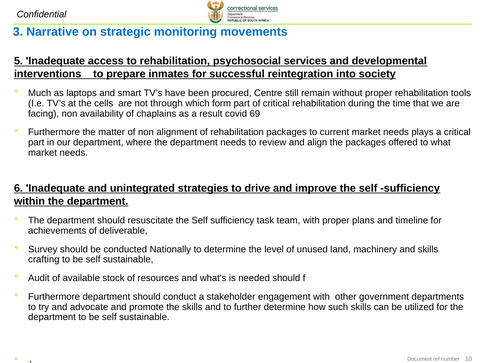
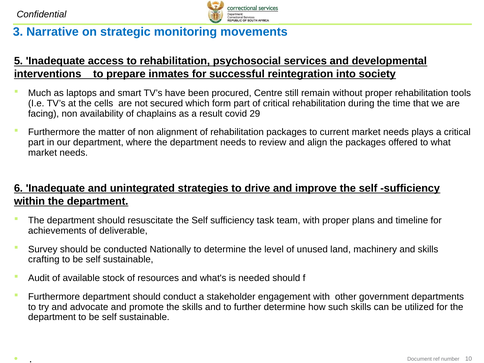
through: through -> secured (167, 103)
69: 69 -> 29 (255, 114)
